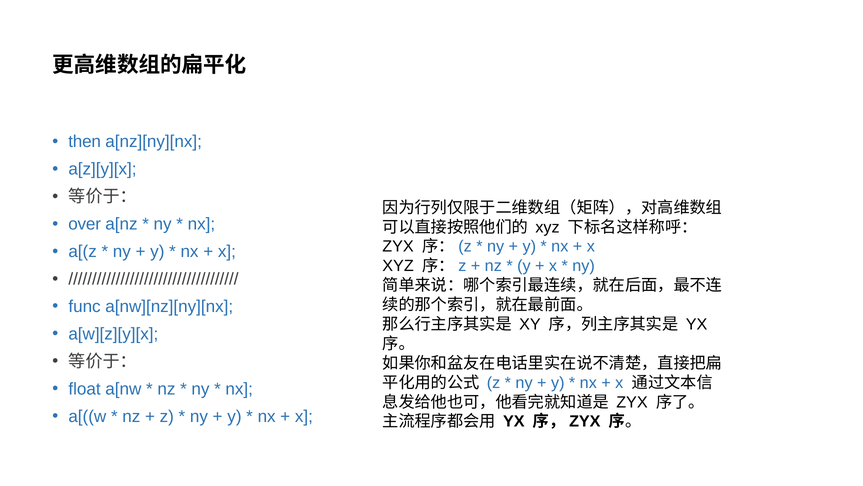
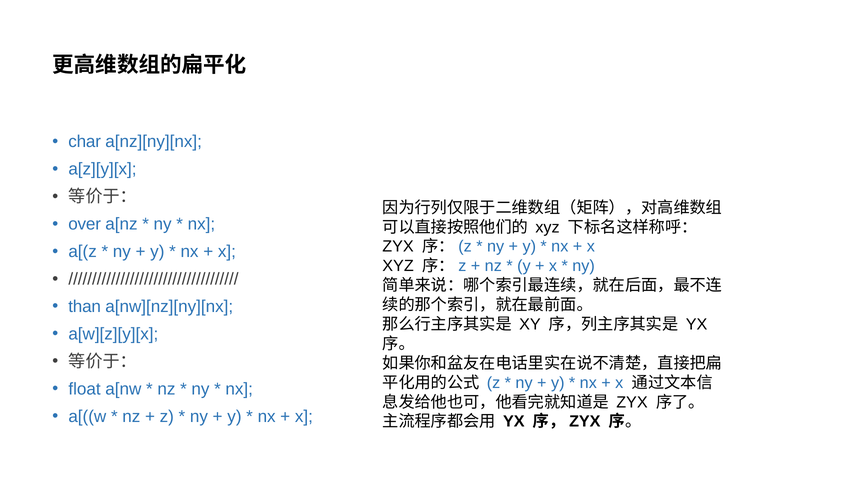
then: then -> char (85, 142)
func: func -> than (85, 306)
